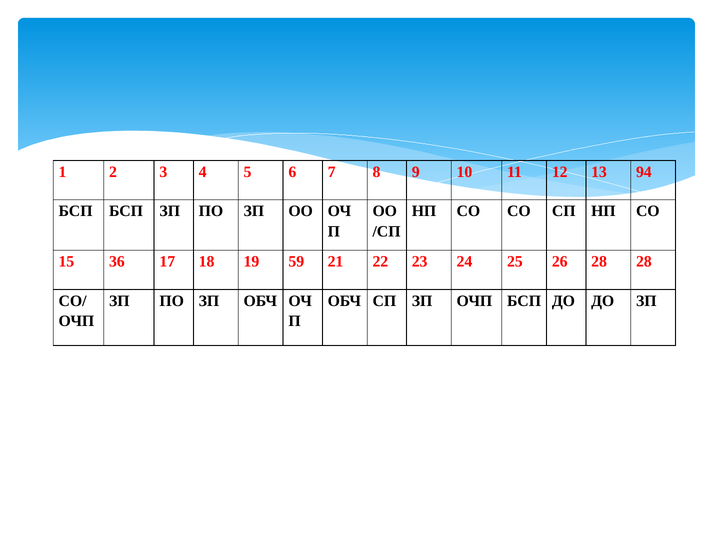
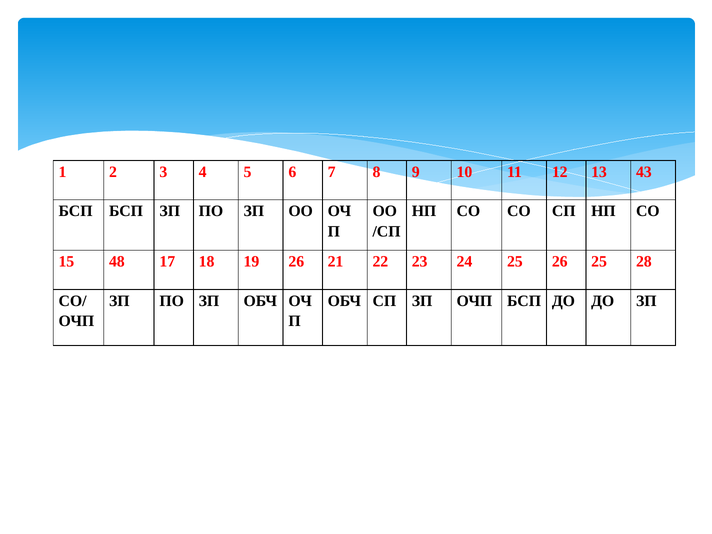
94: 94 -> 43 (644, 172)
36: 36 -> 48 (117, 262)
19 59: 59 -> 26 (296, 262)
26 28: 28 -> 25 (599, 262)
